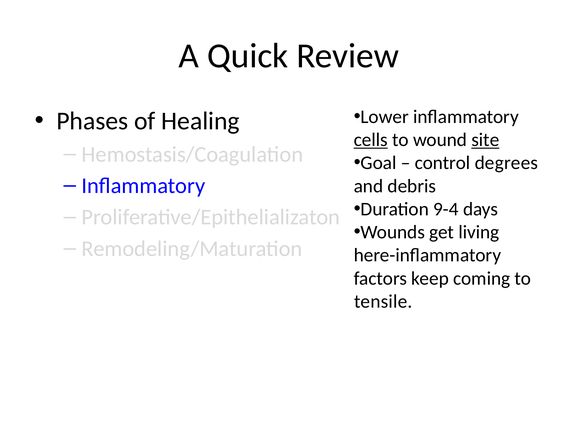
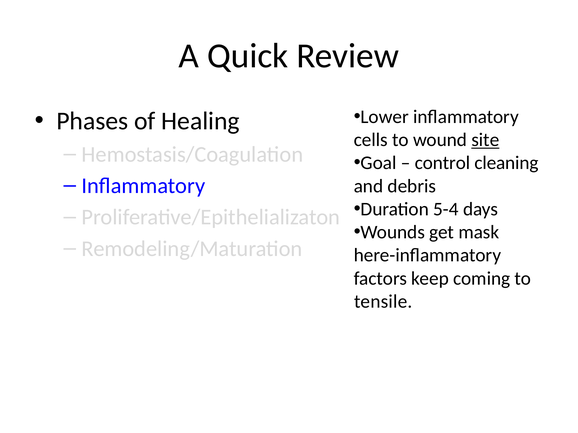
cells underline: present -> none (371, 140)
degrees: degrees -> cleaning (507, 163)
9-4: 9-4 -> 5-4 (446, 209)
living: living -> mask (479, 232)
